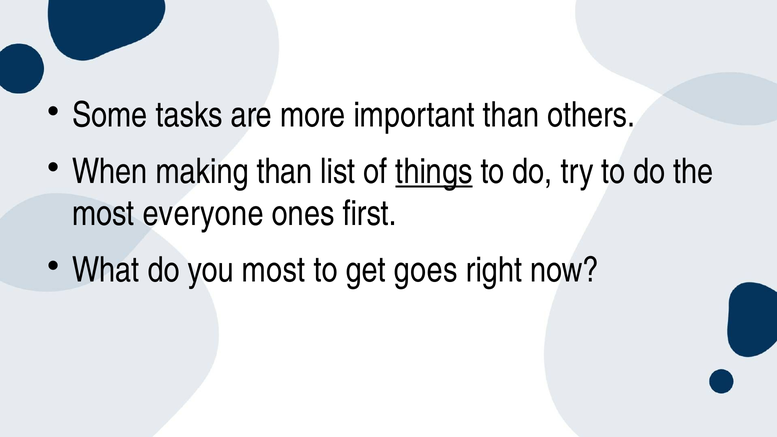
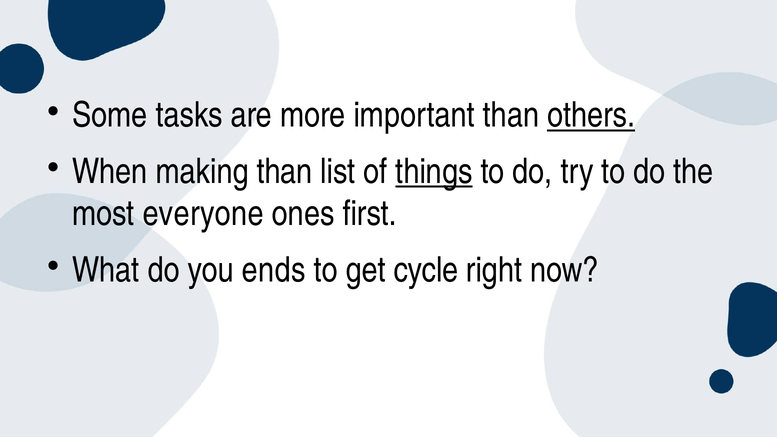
others underline: none -> present (591, 115)
you most: most -> ends (274, 270)
goes: goes -> cycle (426, 270)
